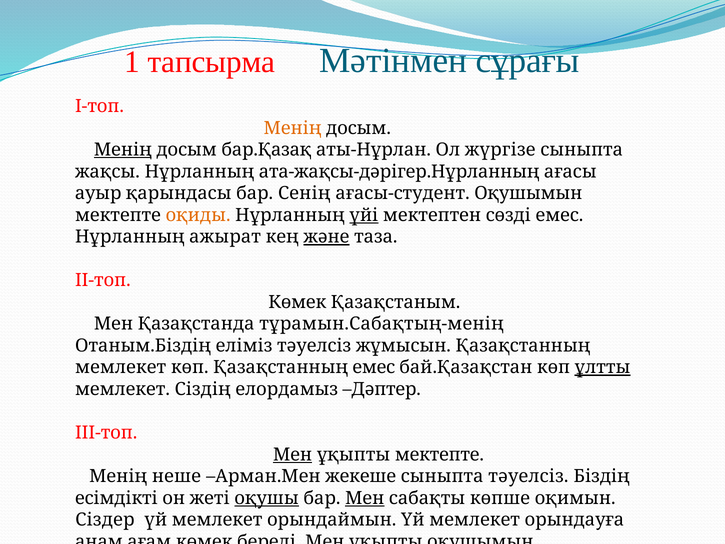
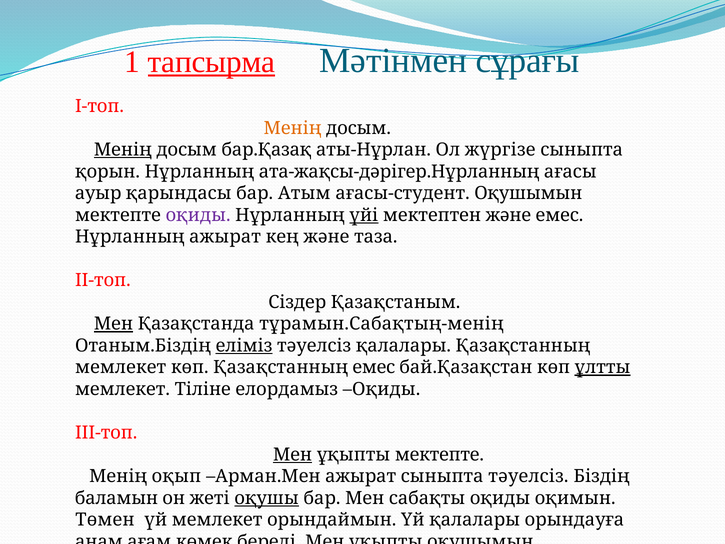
тапсырма underline: none -> present (212, 62)
жақсы: жақсы -> қорын (108, 172)
Сенің: Сенің -> Атым (304, 193)
оқиды colour: orange -> purple (198, 215)
мектептен сөзді: сөзді -> және (508, 215)
және underline: present -> none (326, 237)
Көмек: Көмек -> Сіздер (297, 302)
Мен underline: none -> present (113, 324)
еліміз underline: none -> present (244, 346)
тәуелсіз жұмысын: жұмысын -> қалалары (403, 346)
Сіздің: Сіздің -> Тіліне (203, 389)
елордамыз Дәптер: Дәптер -> Оқиды (382, 389)
неше: неше -> оқып (176, 476)
Арман.Мен жекеше: жекеше -> ажырат (361, 476)
есімдікті: есімдікті -> баламын (116, 498)
Мен underline: present -> none (365, 498)
сабақты көпше: көпше -> оқиды (500, 498)
Сіздер: Сіздер -> Төмен (105, 520)
орындаймын Үй мемлекет: мемлекет -> қалалары (475, 520)
